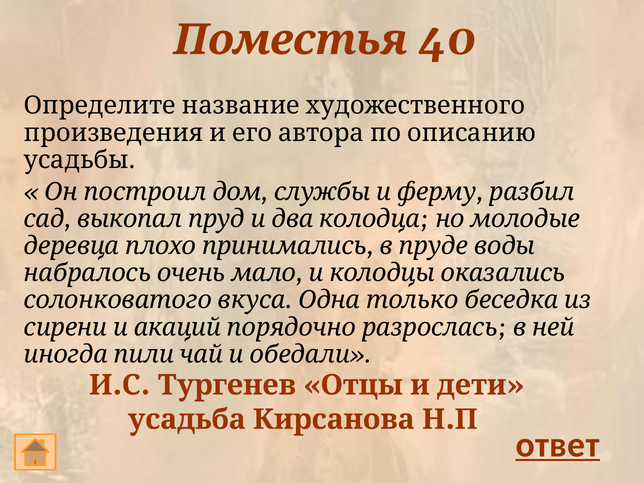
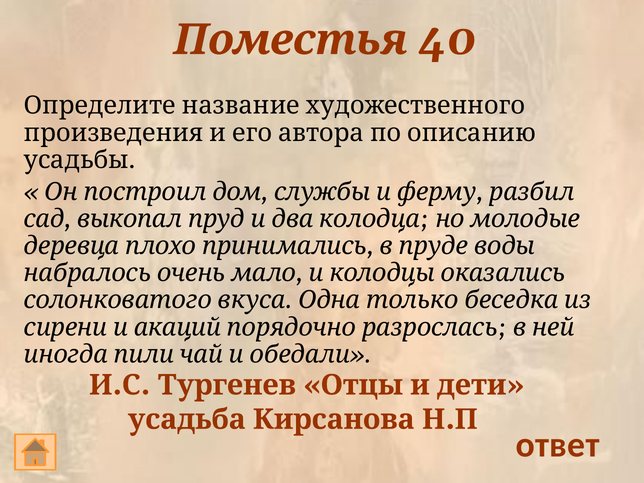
ответ underline: present -> none (558, 445)
